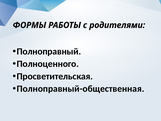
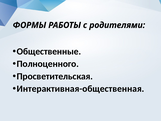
Полноправный: Полноправный -> Общественные (49, 51)
Полноправный-общественная: Полноправный-общественная -> Интерактивная-общественная (80, 88)
